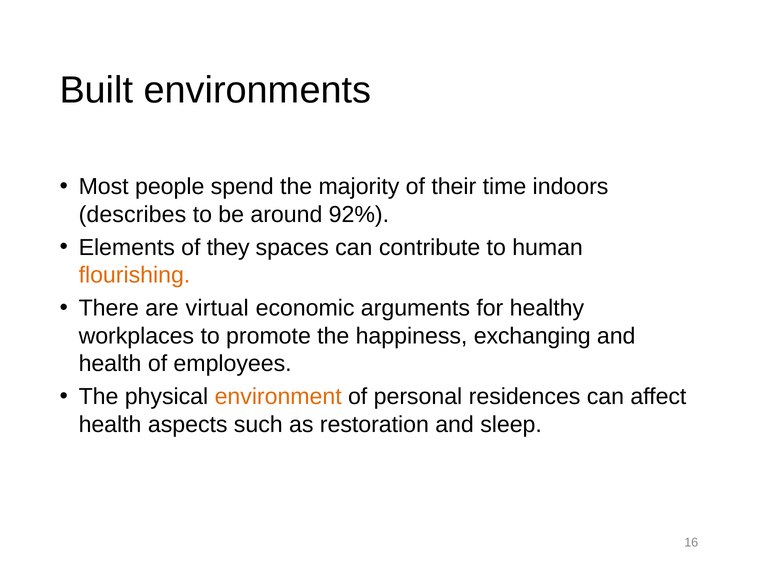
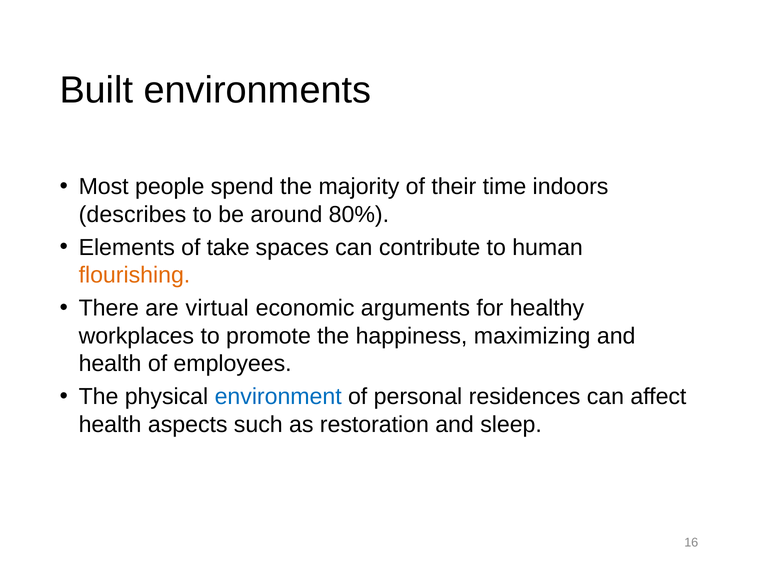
92%: 92% -> 80% (359, 215)
they: they -> take (228, 248)
exchanging: exchanging -> maximizing (532, 336)
environment colour: orange -> blue (278, 397)
